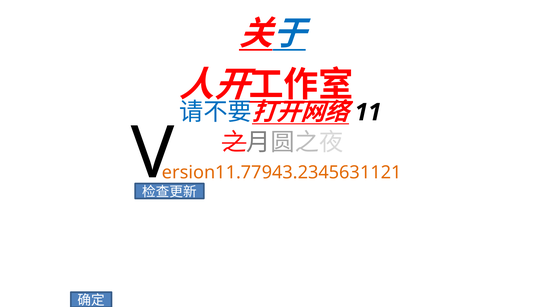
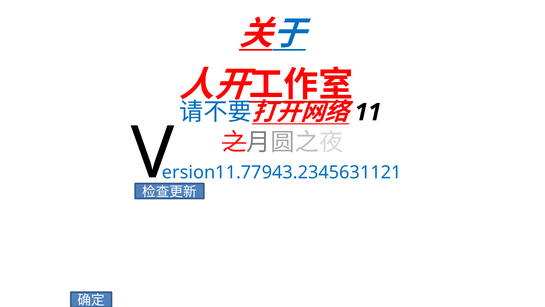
ersion11.77943.2345631121 colour: orange -> blue (282, 172)
